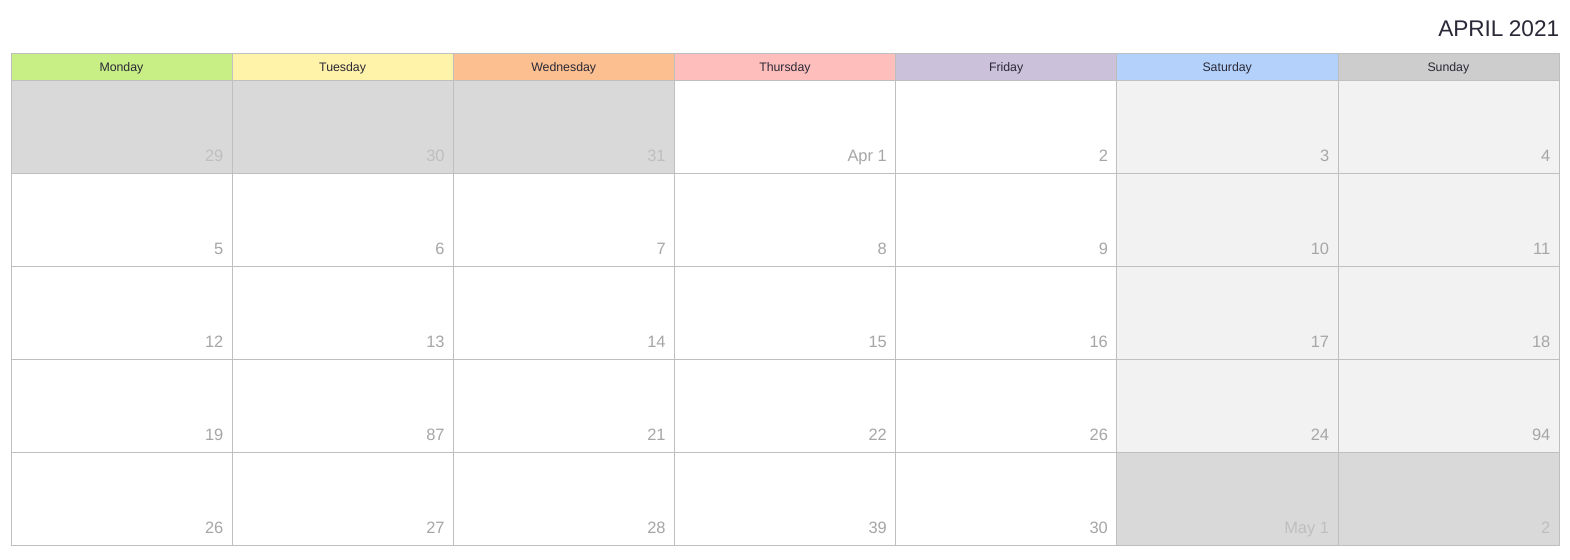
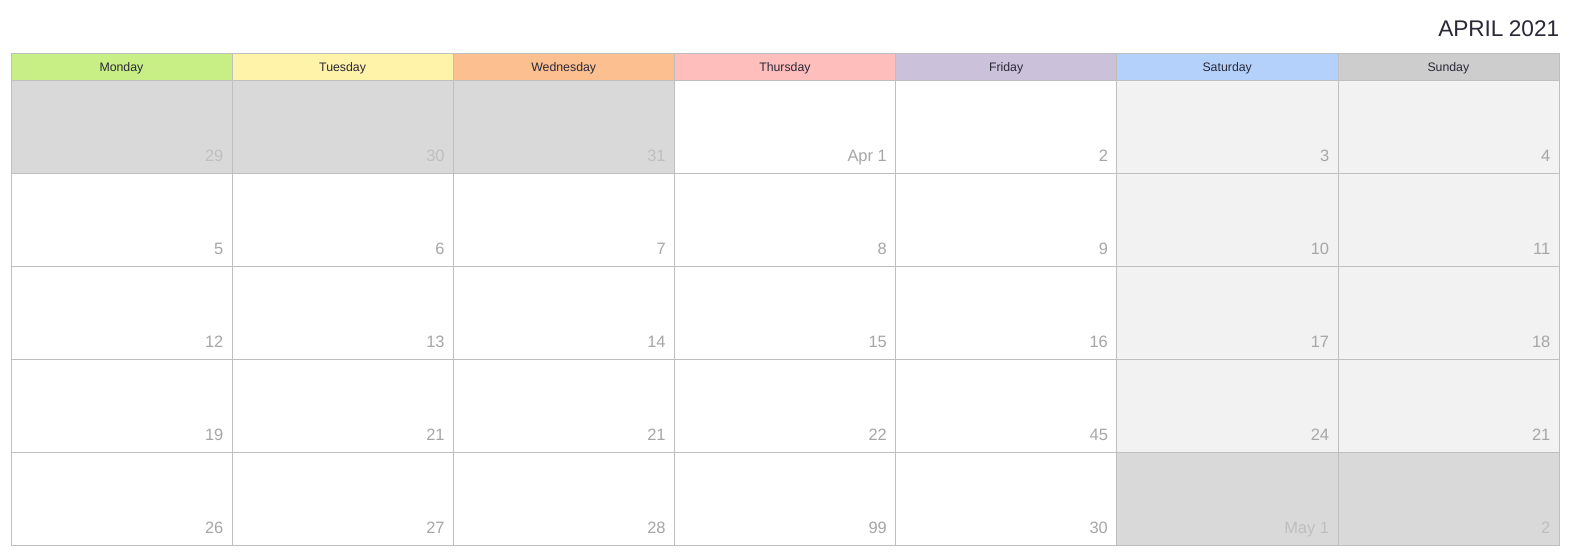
19 87: 87 -> 21 (435, 435)
22 26: 26 -> 45 (1099, 435)
24 94: 94 -> 21 (1541, 435)
39: 39 -> 99 (878, 528)
